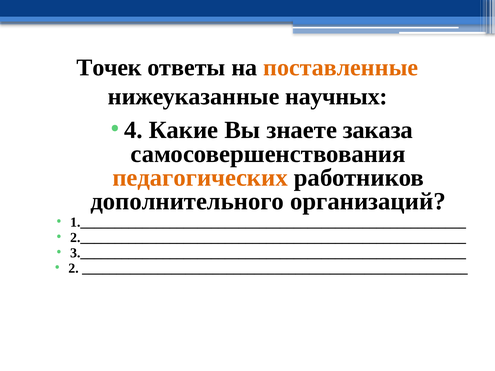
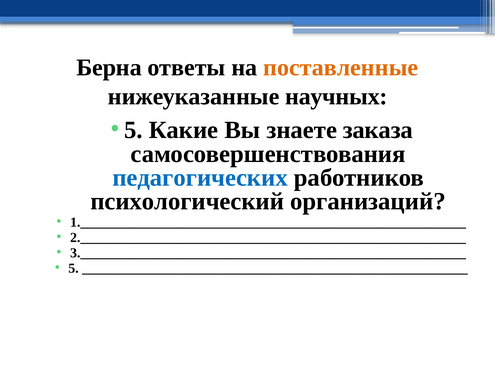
Точек: Точек -> Берна (109, 68)
4: 4 -> 5 (133, 130)
педагогических colour: orange -> blue (200, 178)
дополнительного: дополнительного -> психологический (187, 202)
2: 2 -> 5 (74, 268)
